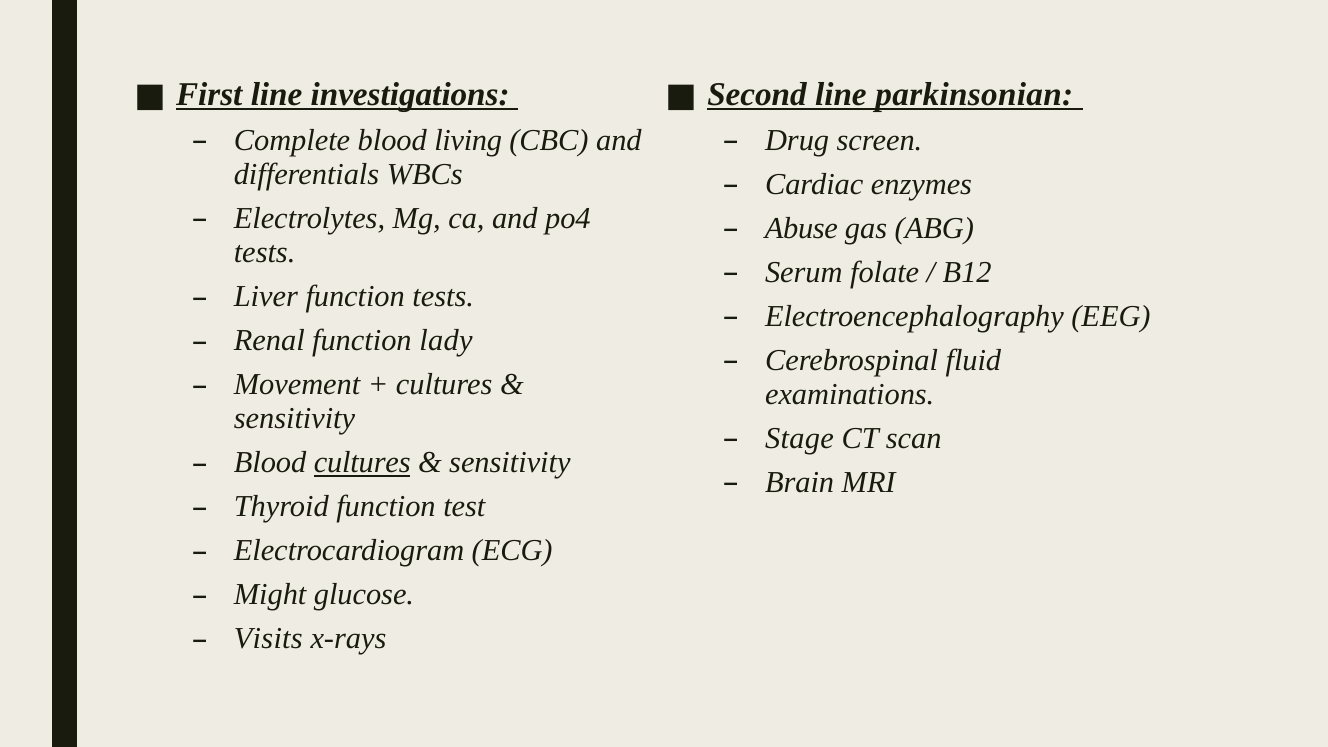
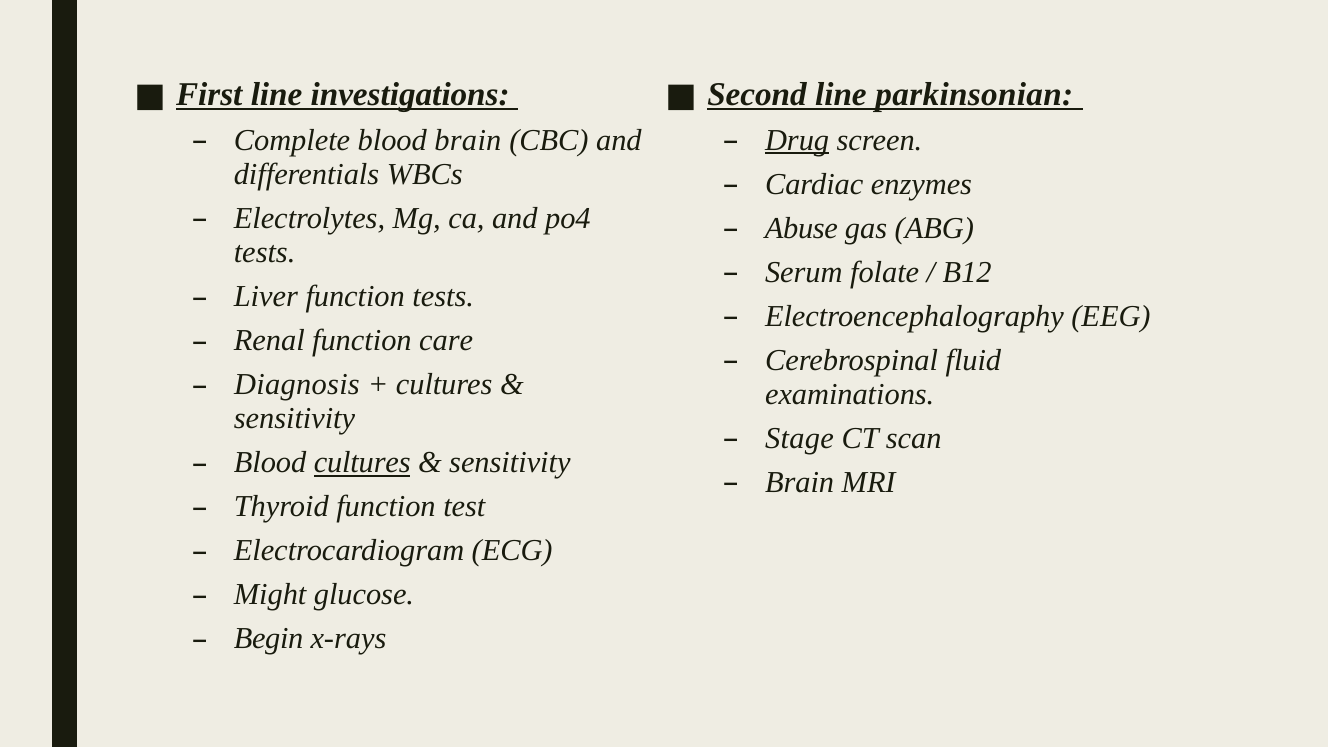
blood living: living -> brain (468, 140)
Drug underline: none -> present (797, 140)
lady: lady -> care (446, 341)
Movement: Movement -> Diagnosis (297, 385)
Visits: Visits -> Begin (269, 639)
